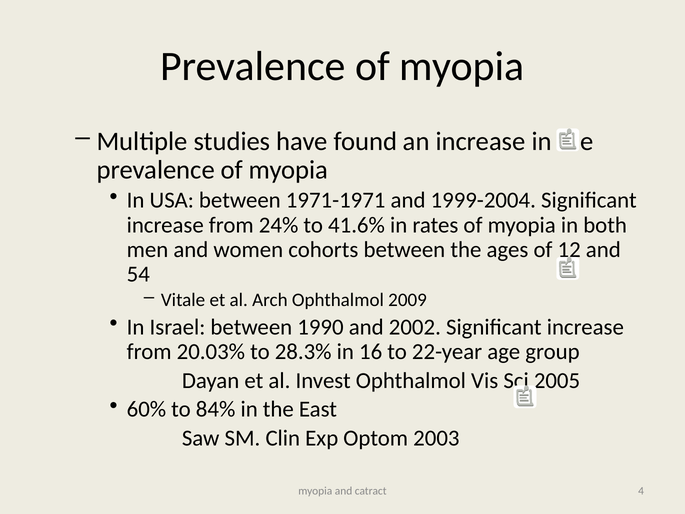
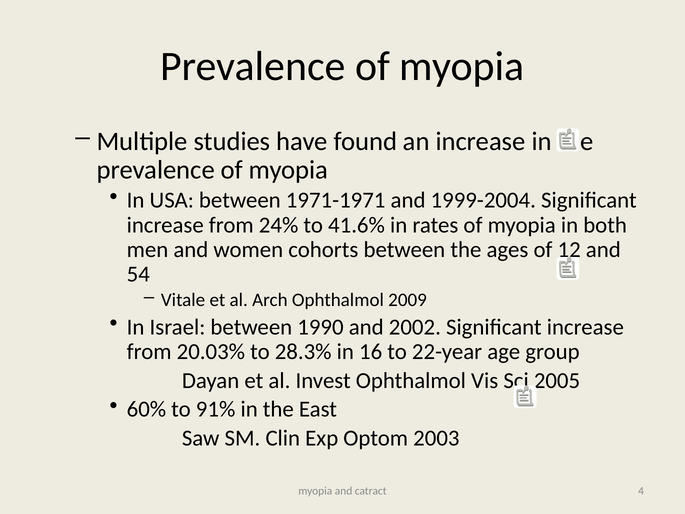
84%: 84% -> 91% (216, 409)
